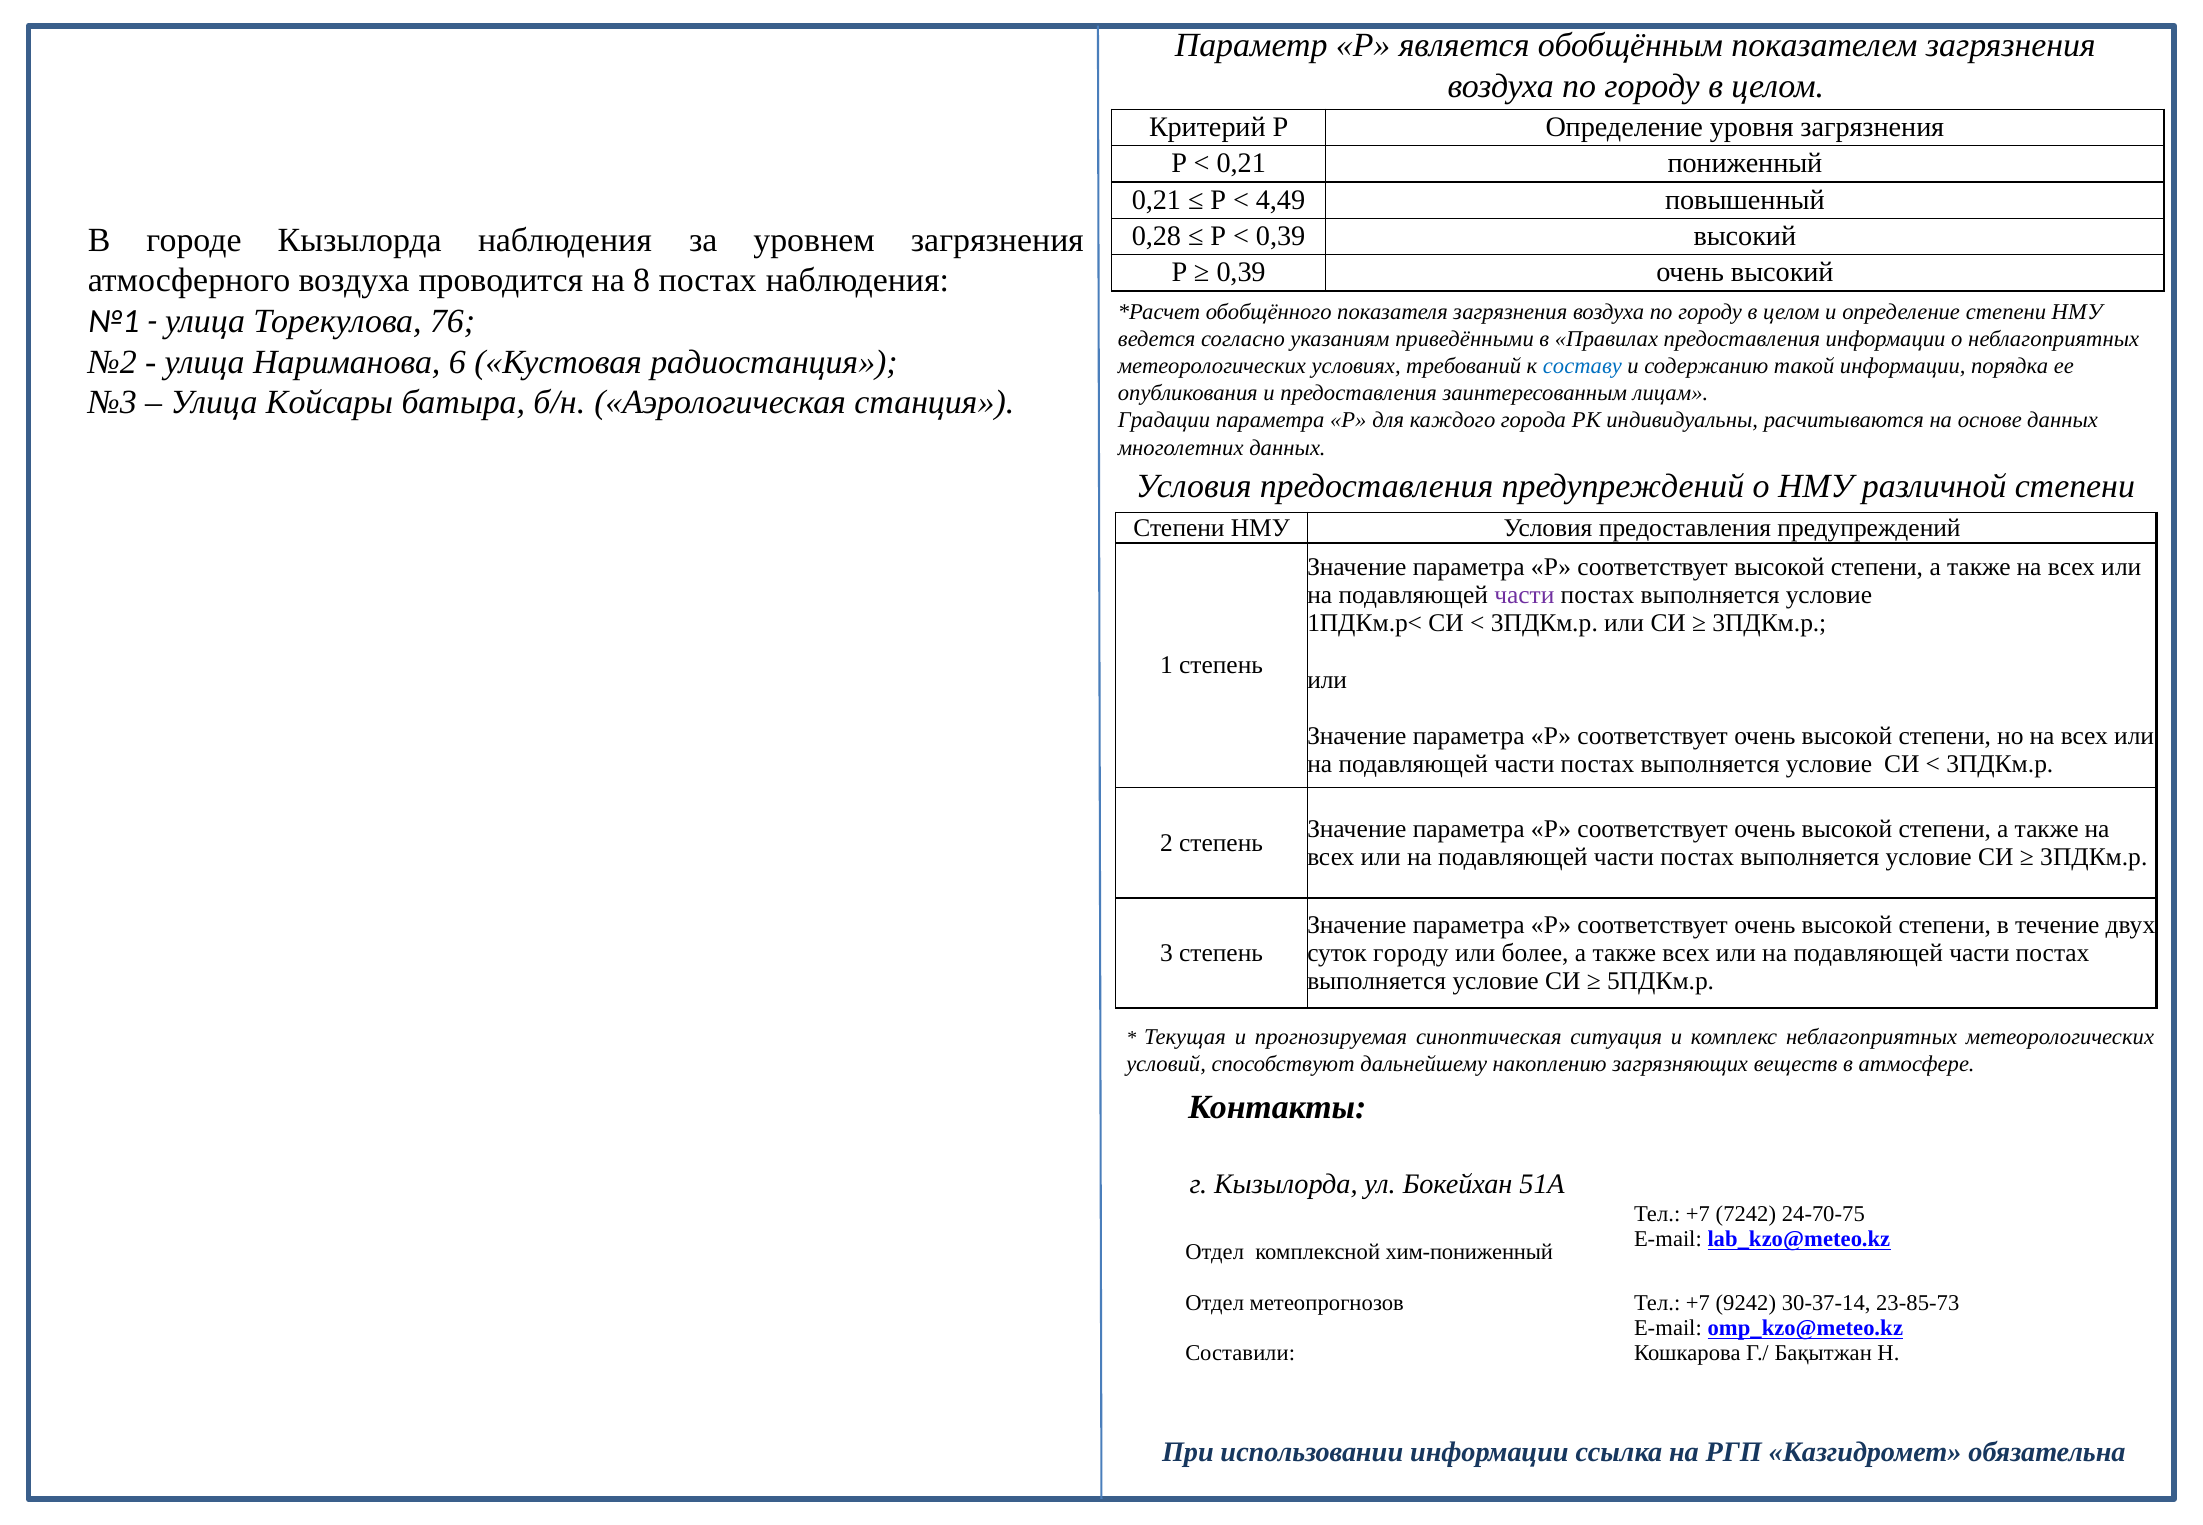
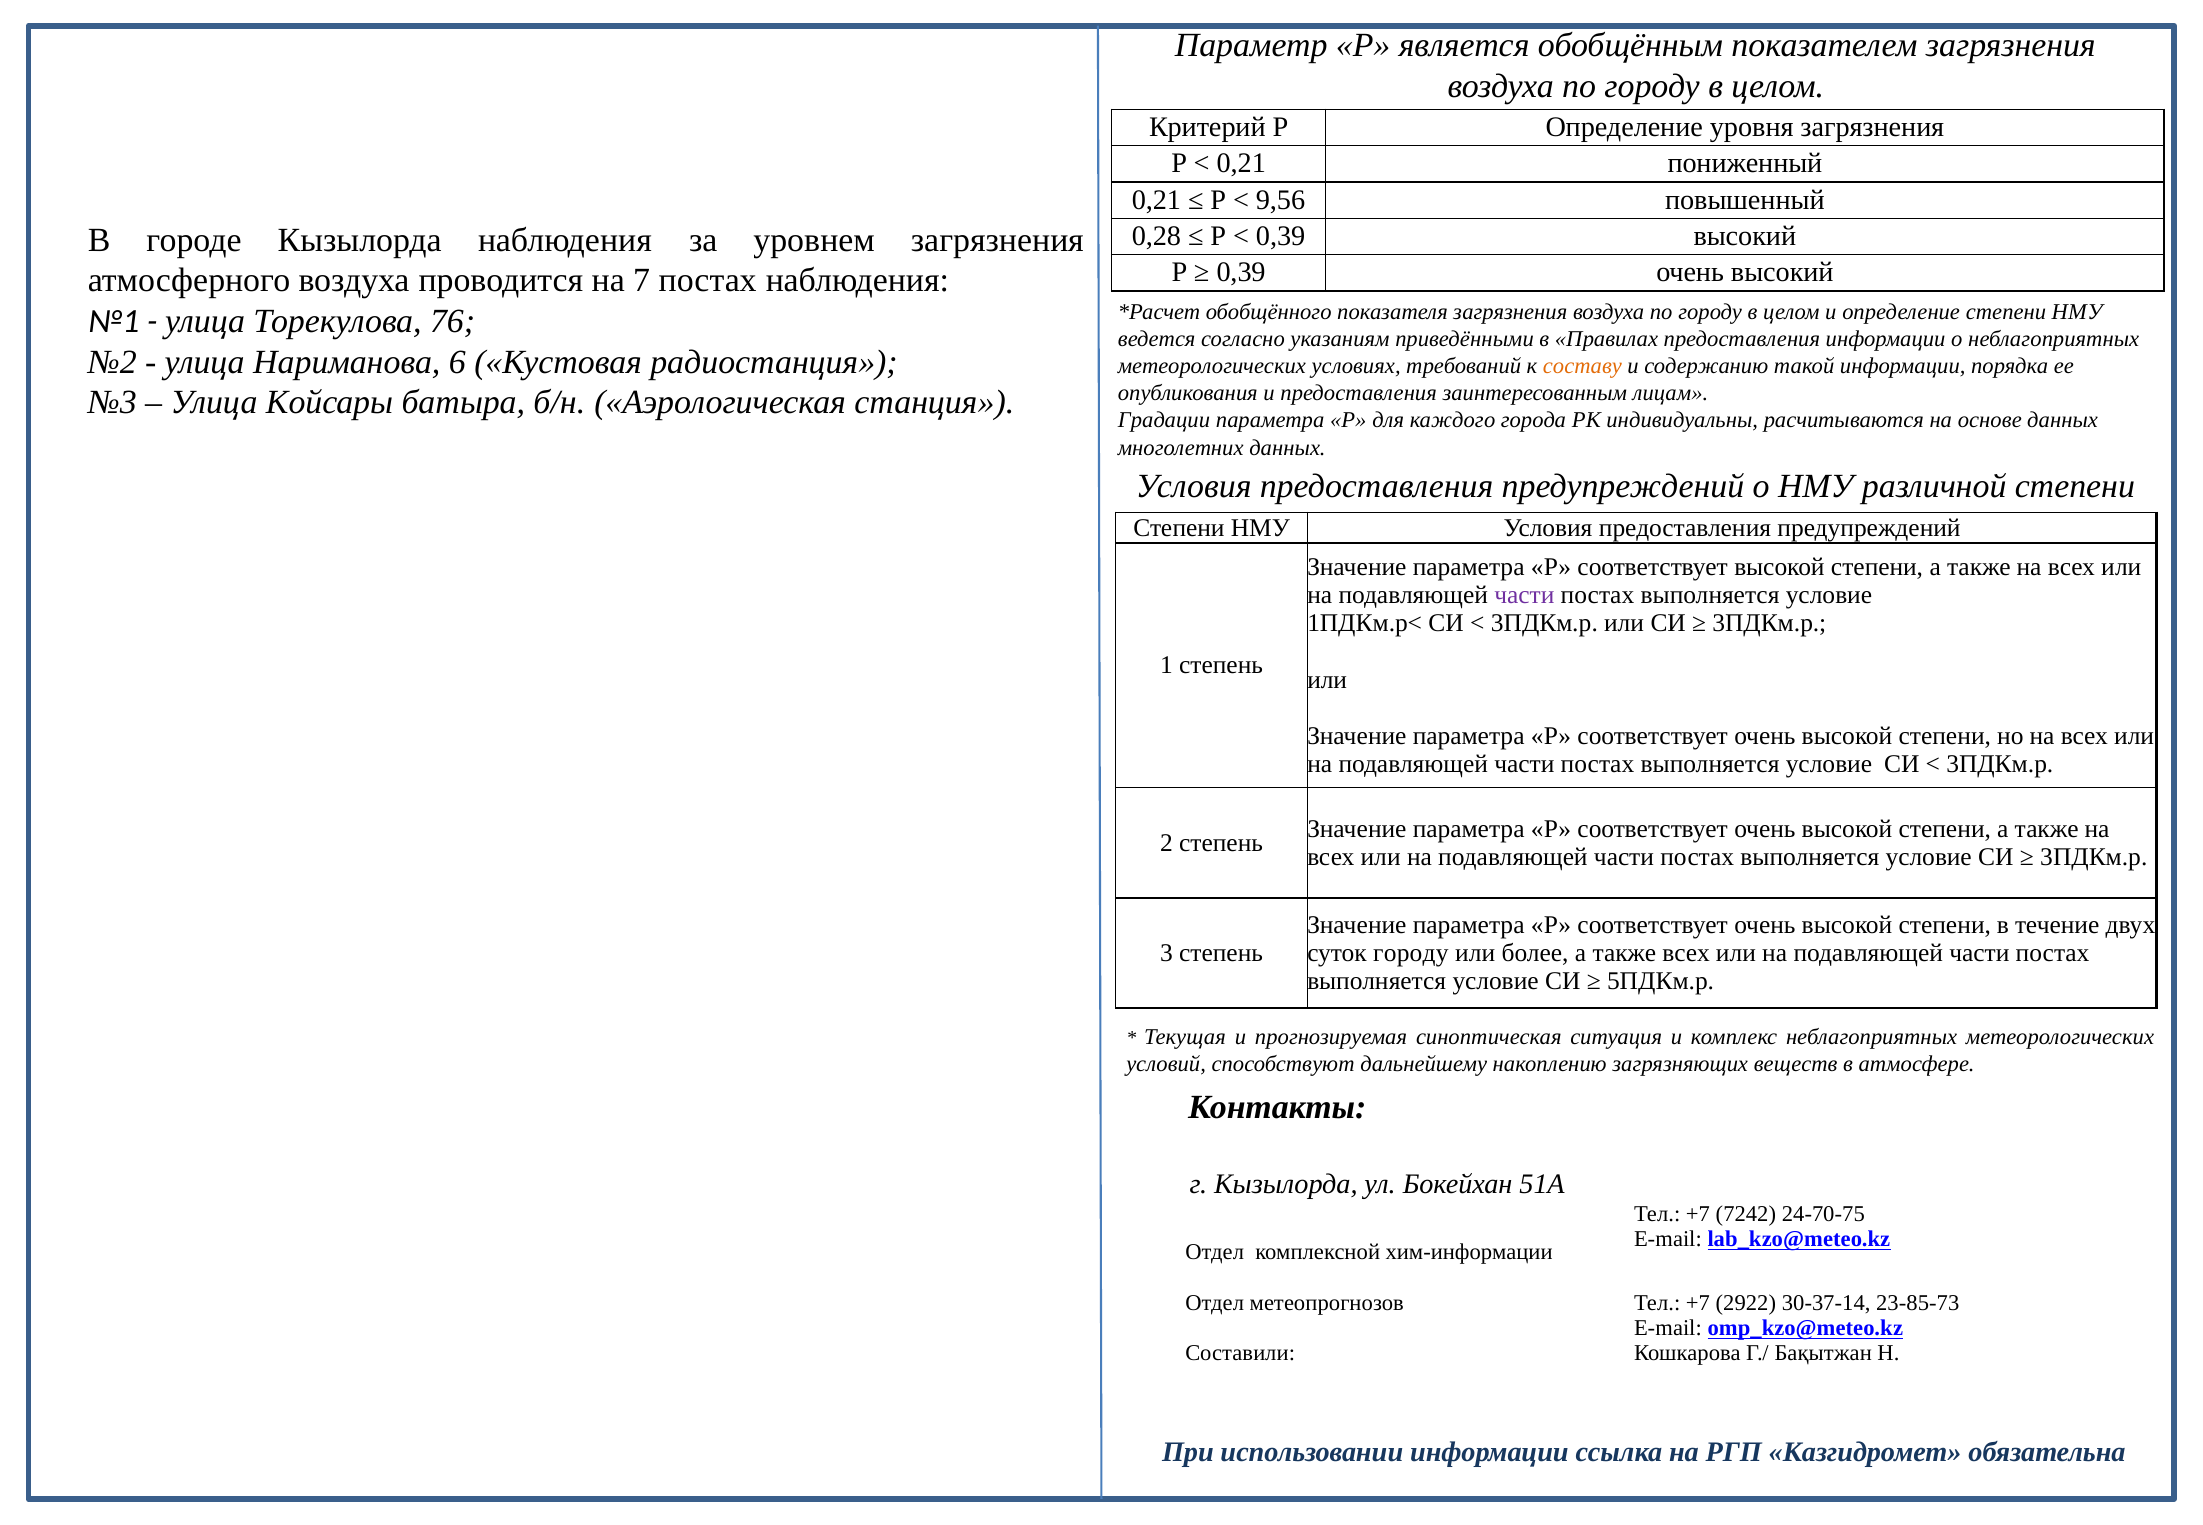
4,49: 4,49 -> 9,56 (1281, 200)
8: 8 -> 7 (642, 281)
составу colour: blue -> orange (1582, 366)
хим-пониженный: хим-пониженный -> хим-информации (1469, 1252)
9242: 9242 -> 2922 (1746, 1303)
